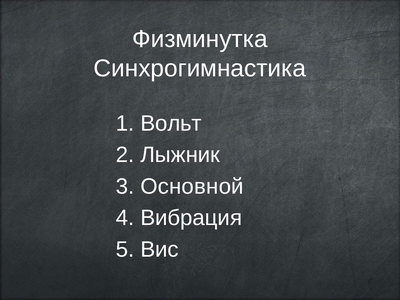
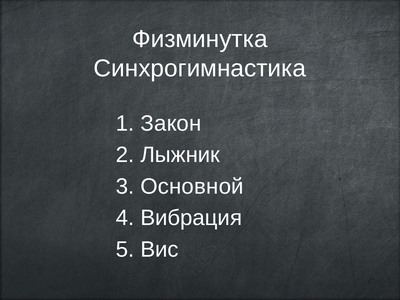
Вольт: Вольт -> Закон (171, 123)
